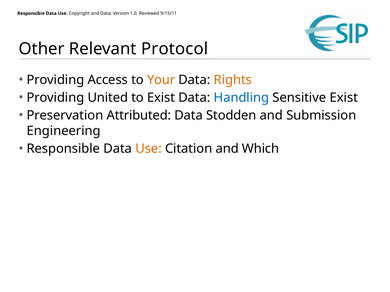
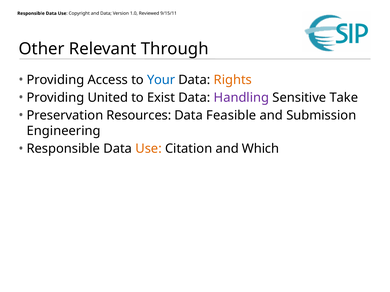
Protocol: Protocol -> Through (175, 49)
Your colour: orange -> blue (161, 80)
Handling colour: blue -> purple (241, 98)
Sensitive Exist: Exist -> Take (344, 98)
Attributed: Attributed -> Resources (139, 116)
Stodden: Stodden -> Feasible (231, 116)
